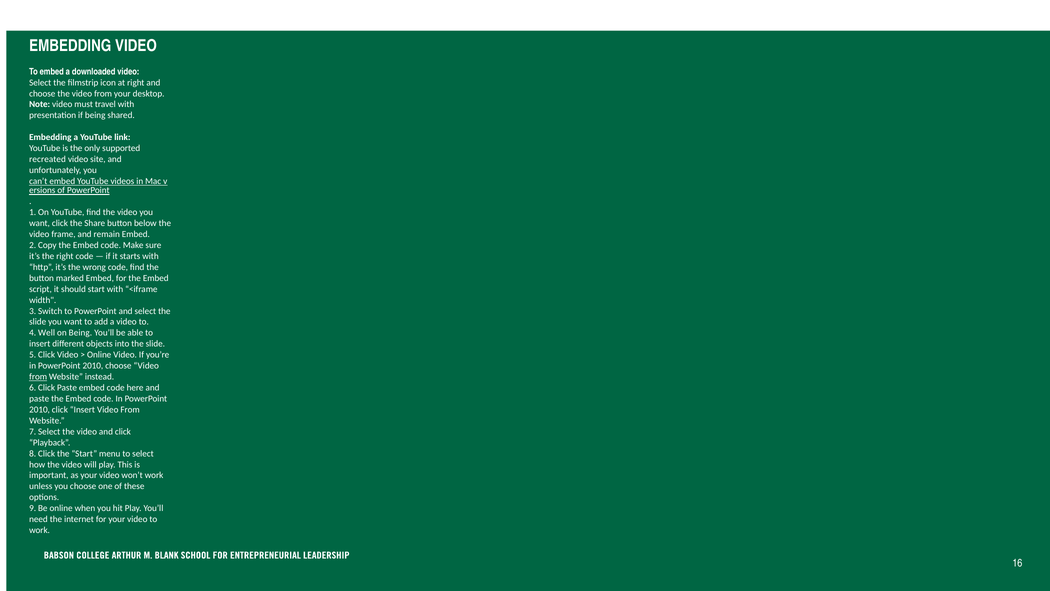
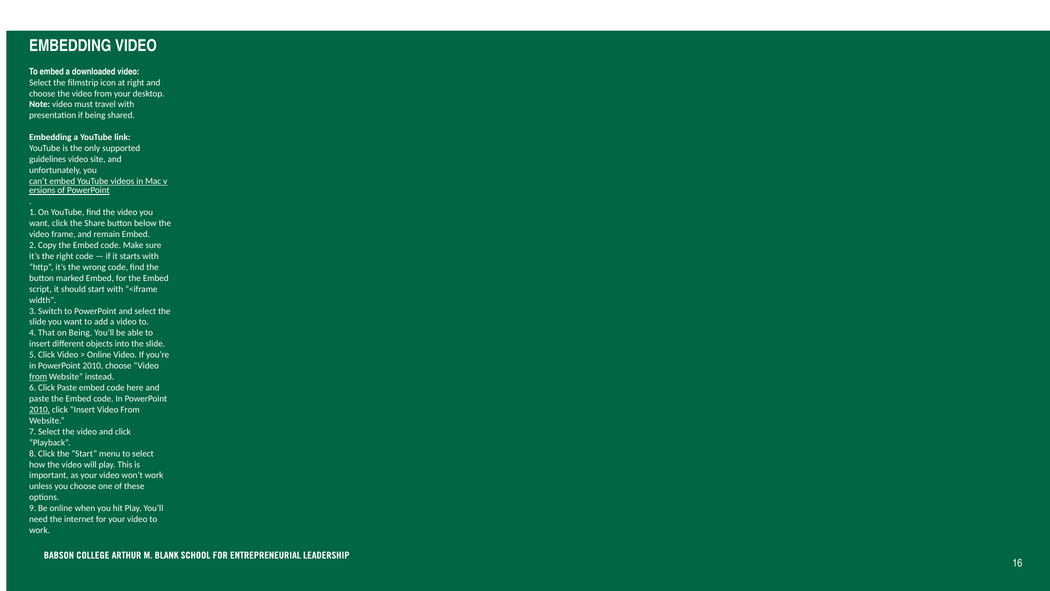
recreated: recreated -> guidelines (48, 159)
Well: Well -> That (47, 333)
2010 underline: none -> present (40, 409)
